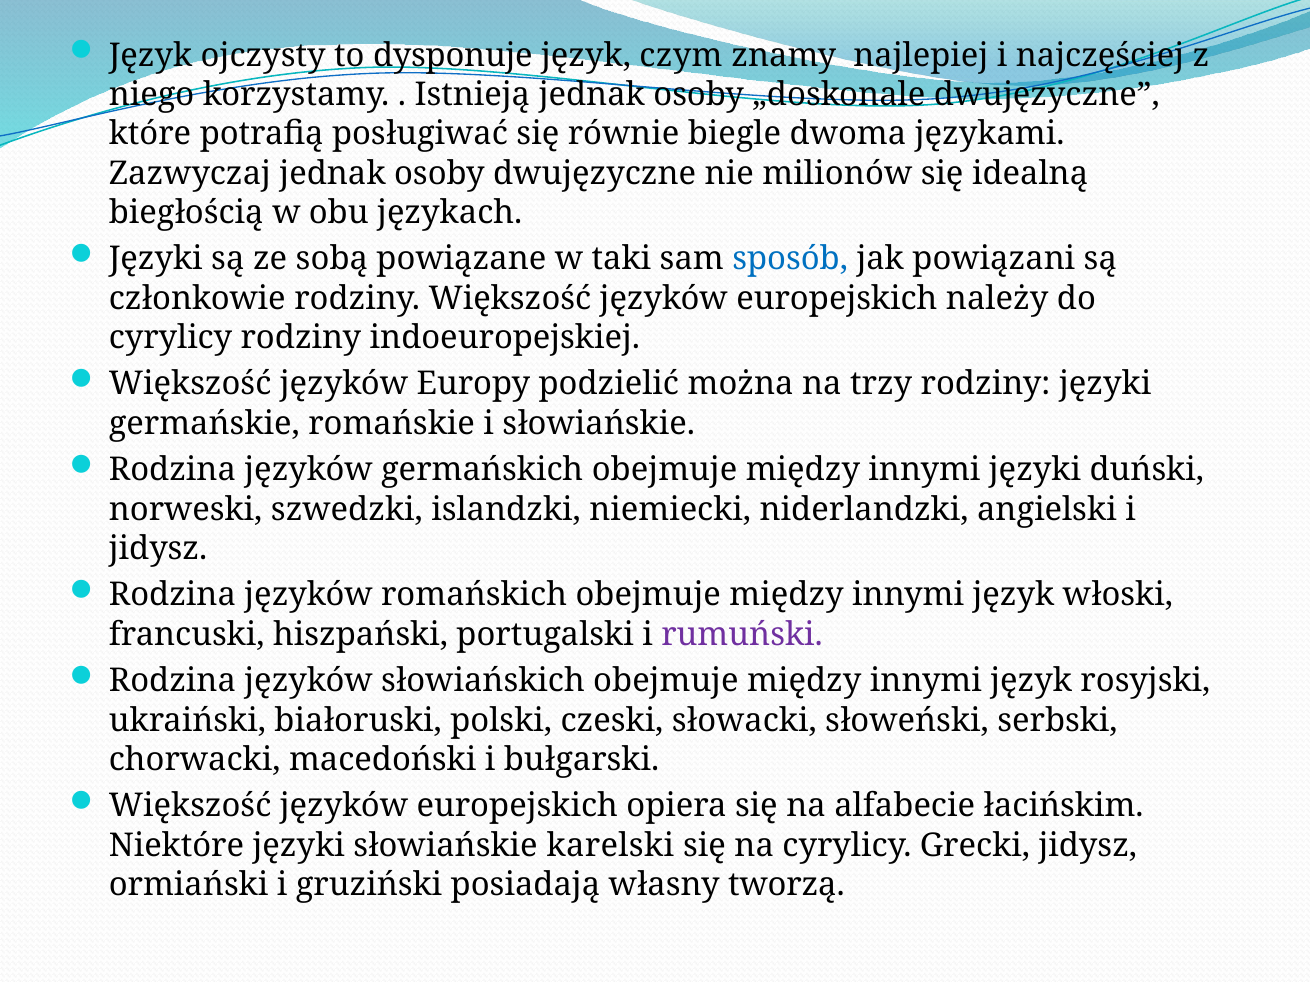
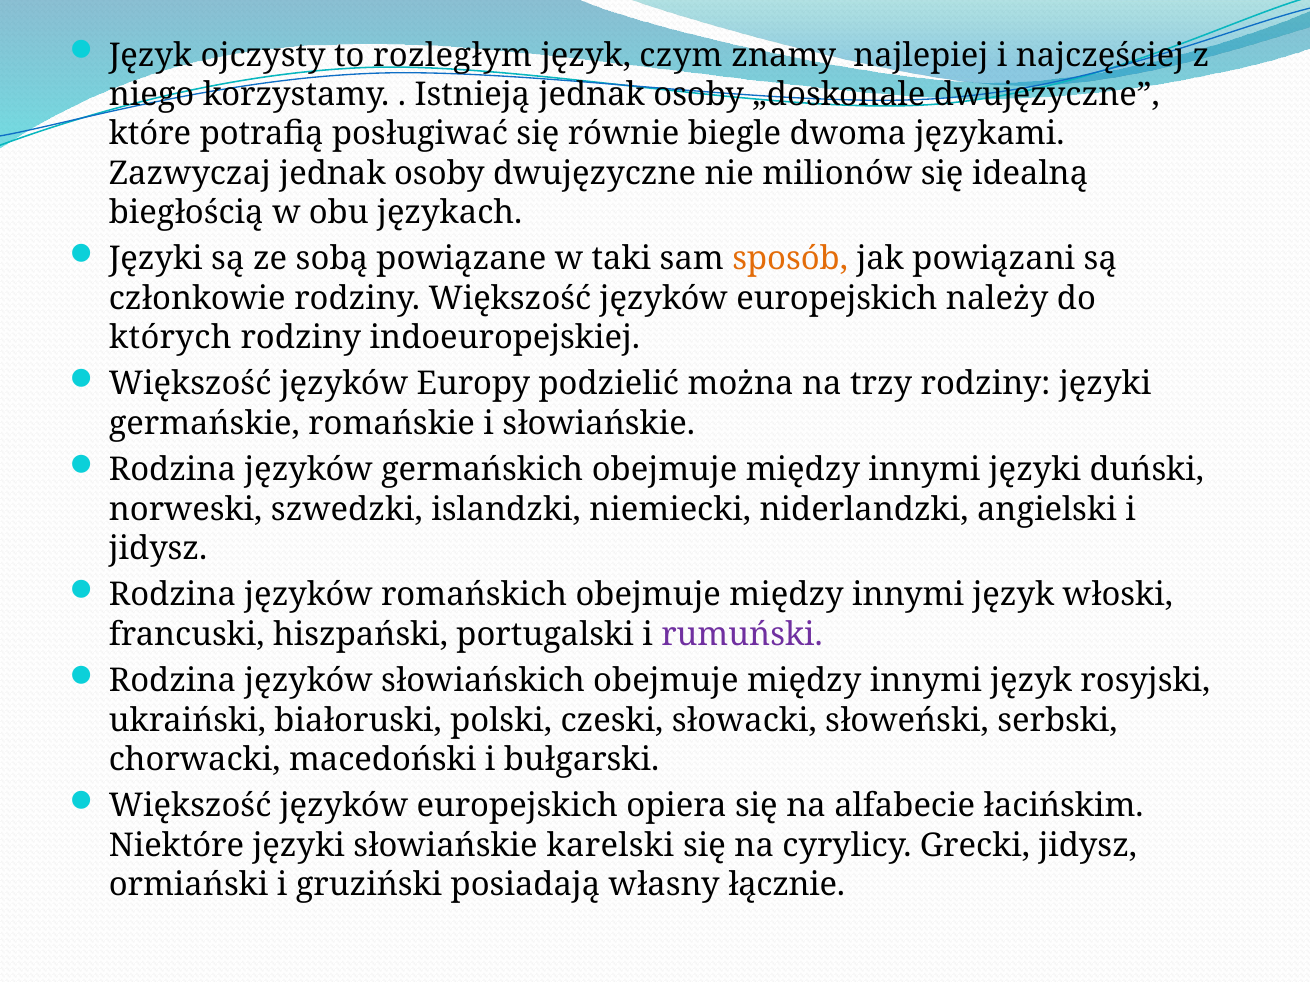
dysponuje: dysponuje -> rozległym (453, 55)
sposób colour: blue -> orange (790, 259)
cyrylicy: cyrylicy -> których (170, 338)
tworzą: tworzą -> łącznie (787, 885)
